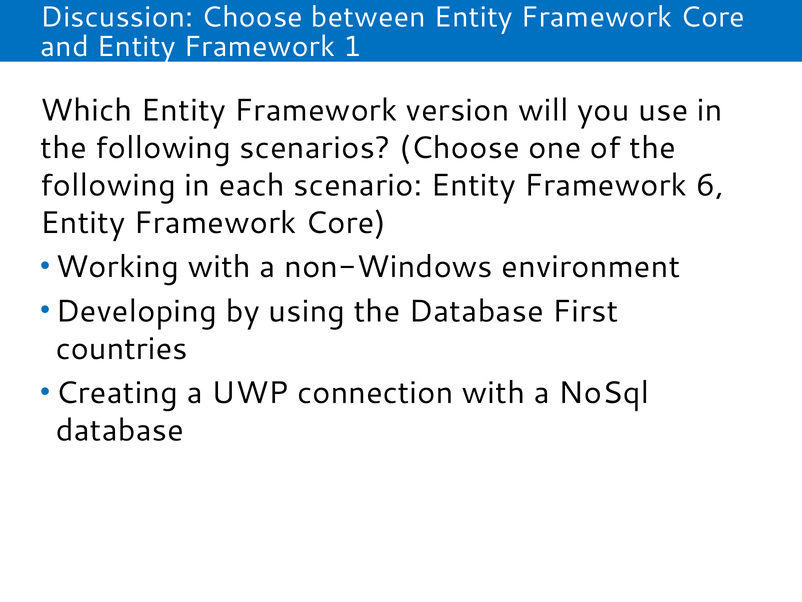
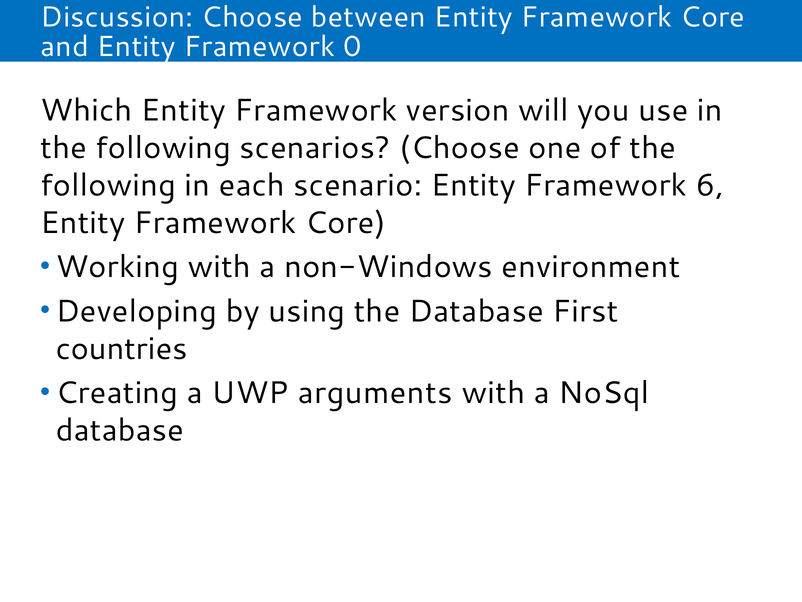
1: 1 -> 0 (353, 47)
connection: connection -> arguments (375, 393)
